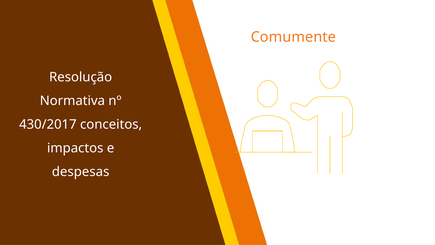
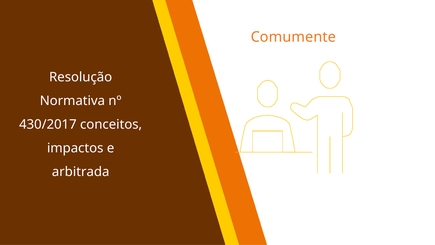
despesas: despesas -> arbitrada (81, 172)
